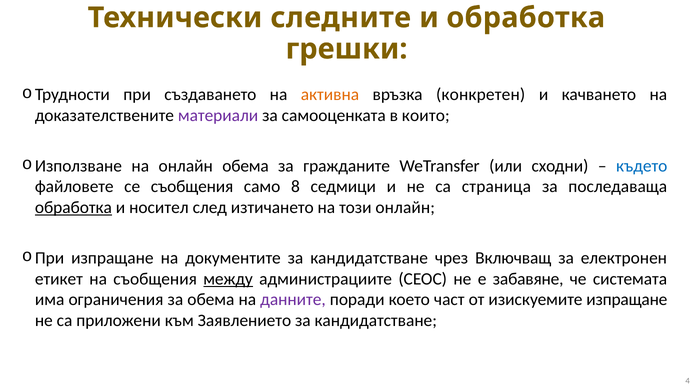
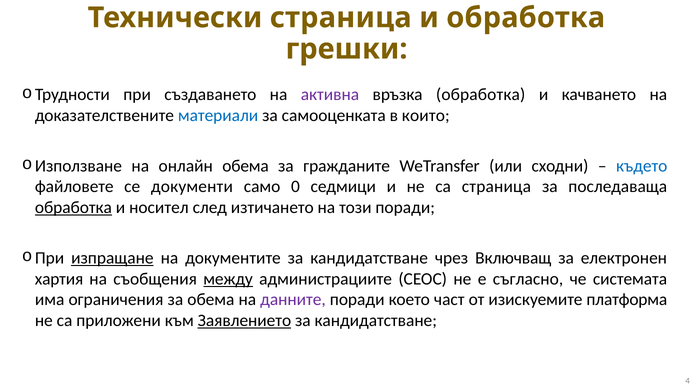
Технически следните: следните -> страница (341, 18)
активна colour: orange -> purple (330, 95)
връзка конкретен: конкретен -> обработка (481, 95)
материали colour: purple -> blue (218, 115)
се съобщения: съобщения -> документи (192, 187)
8: 8 -> 0 (295, 187)
този онлайн: онлайн -> поради (405, 208)
изпращане underline: none -> present (112, 258)
етикет: етикет -> хартия (59, 279)
забавяне: забавяне -> съгласно (528, 279)
изискуемите изпращане: изпращане -> платформа (627, 300)
Заявлението underline: none -> present (244, 320)
